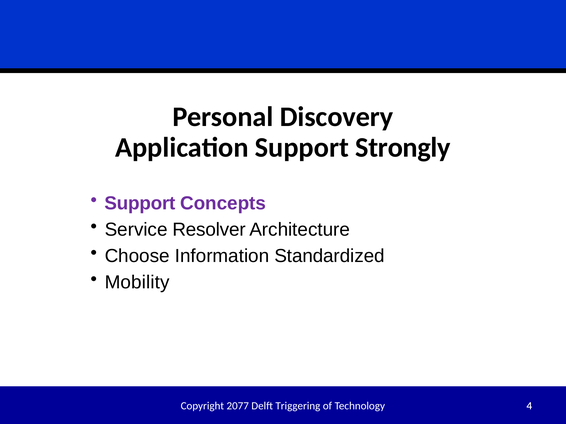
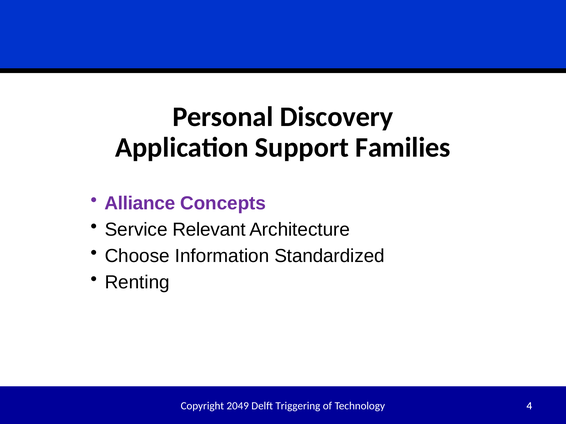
Strongly: Strongly -> Families (403, 148)
Support: Support -> Alliance (140, 204)
Resolver: Resolver -> Relevant (209, 230)
Mobility: Mobility -> Renting (137, 283)
2077: 2077 -> 2049 (238, 406)
